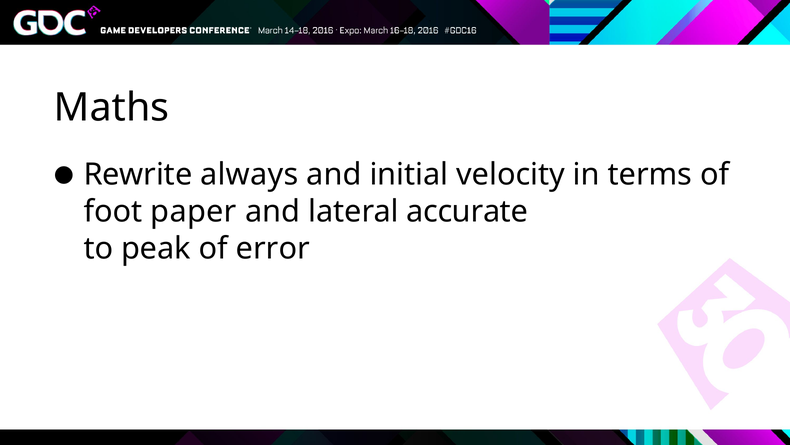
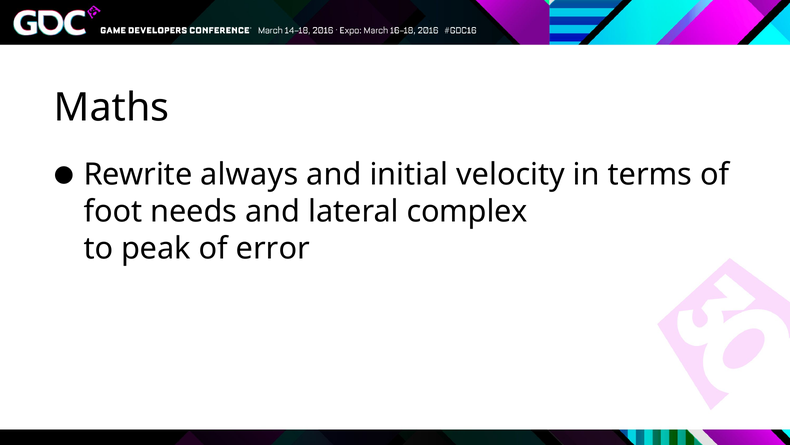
paper: paper -> needs (194, 211)
accurate: accurate -> complex (467, 211)
